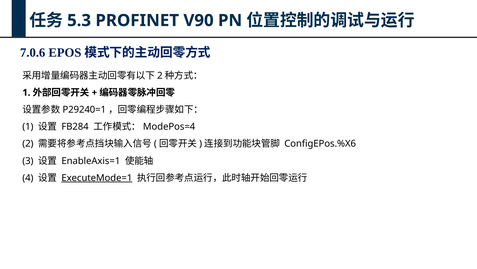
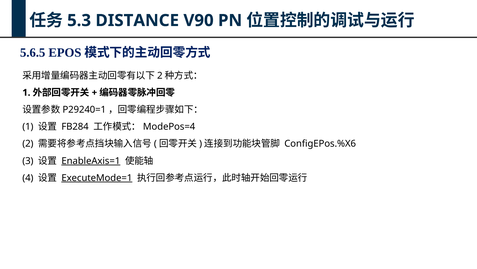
PROFINET: PROFINET -> DISTANCE (137, 20)
7.0.6: 7.0.6 -> 5.6.5 (33, 53)
EnableAxis=1 underline: none -> present (91, 161)
